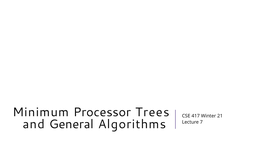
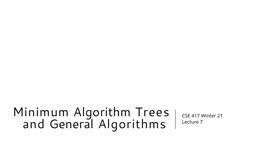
Processor: Processor -> Algorithm (102, 113)
